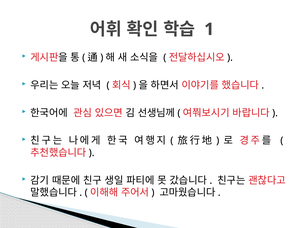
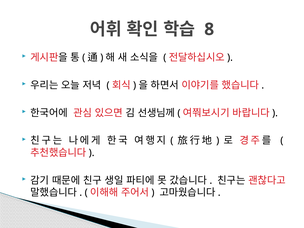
1: 1 -> 8 (209, 29)
